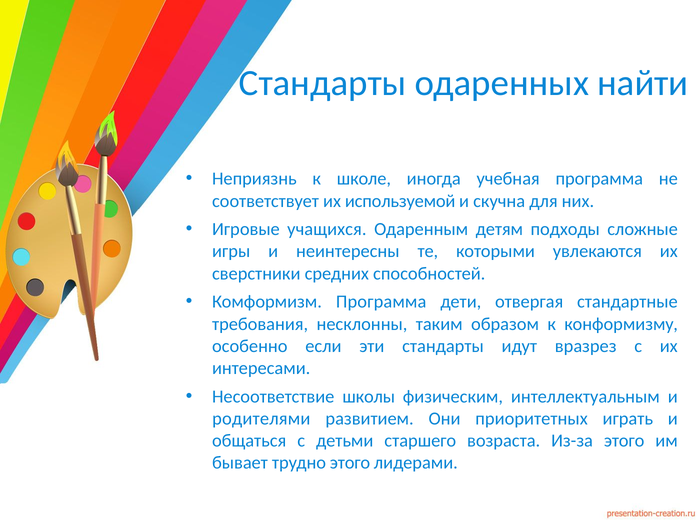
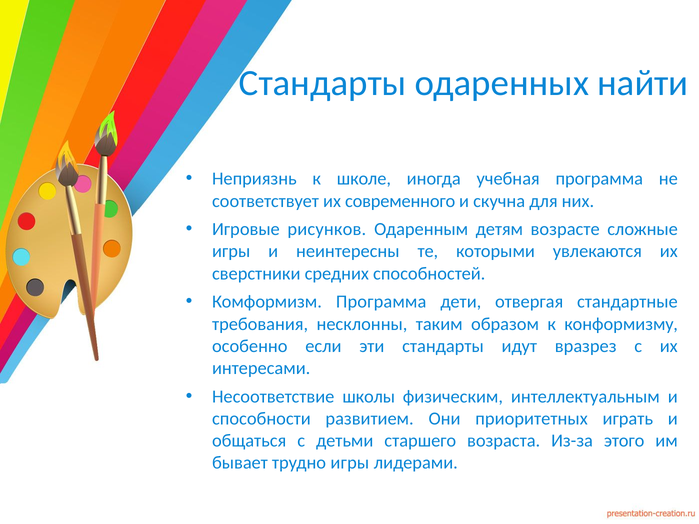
используемой: используемой -> современного (400, 201)
учащихся: учащихся -> рисунков (327, 229)
подходы: подходы -> возрасте (565, 229)
родителями: родителями -> способности (261, 419)
трудно этого: этого -> игры (350, 463)
